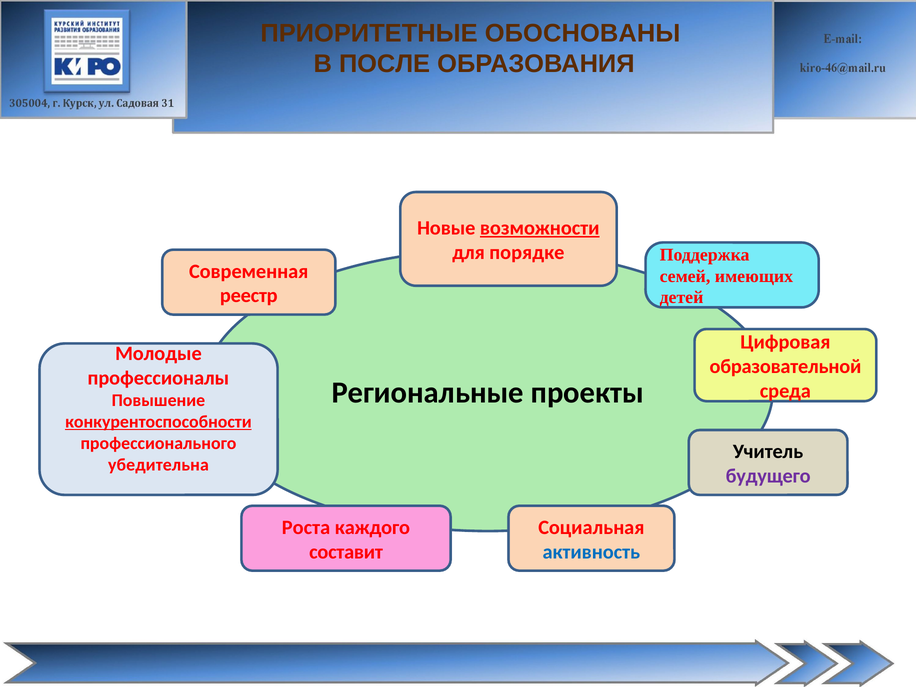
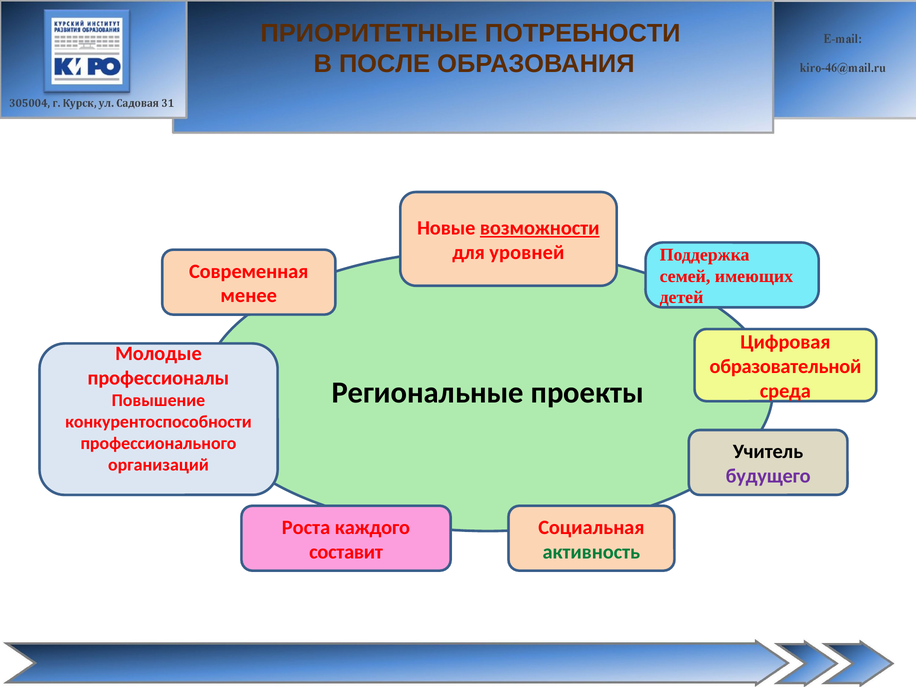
ОБОСНОВАНЫ: ОБОСНОВАНЫ -> ПОТРЕБНОСТИ (583, 34)
порядке: порядке -> уровней (527, 252)
реестр: реестр -> менее (249, 296)
конкурентоспособности underline: present -> none (158, 422)
убедительна: убедительна -> организаций (158, 465)
активность colour: blue -> green (591, 552)
